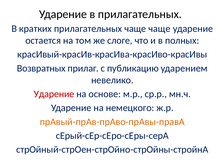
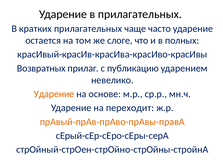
чаще чаще: чаще -> часто (160, 29)
Ударение colour: red -> orange (54, 94)
немецкого: немецкого -> переходит (130, 108)
